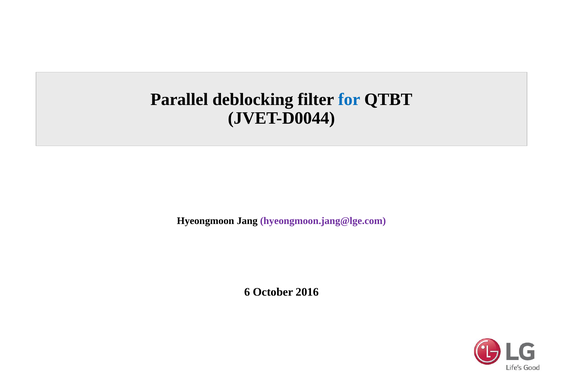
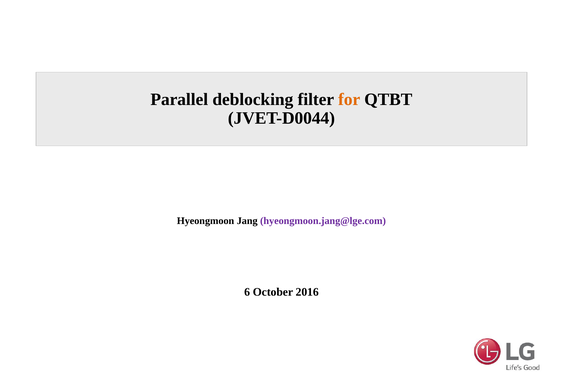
for colour: blue -> orange (349, 99)
